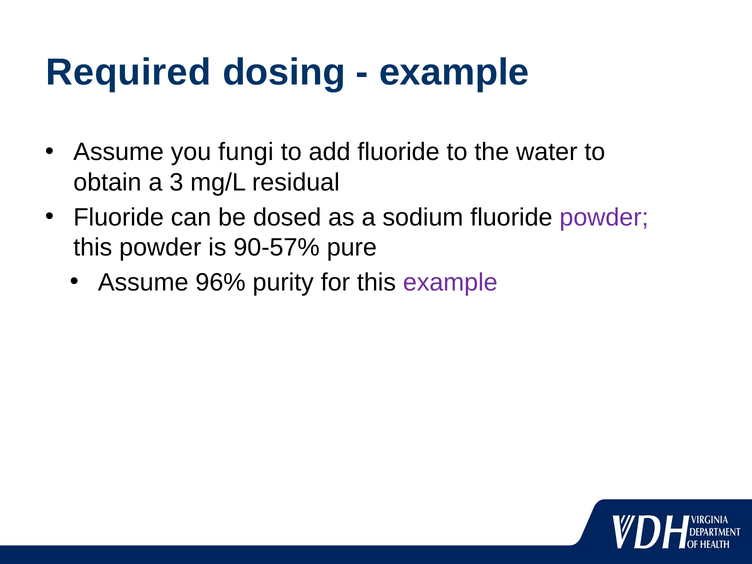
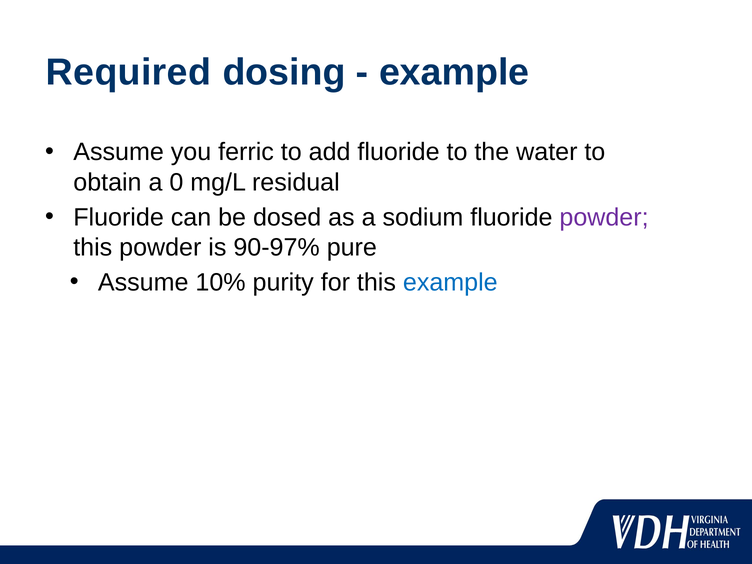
fungi: fungi -> ferric (246, 152)
3: 3 -> 0 (176, 182)
90-57%: 90-57% -> 90-97% (277, 247)
96%: 96% -> 10% (221, 282)
example colour: purple -> blue (450, 282)
